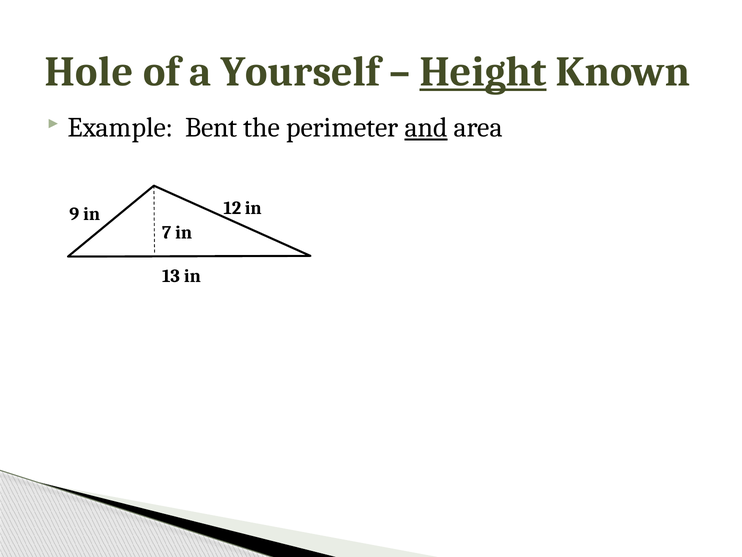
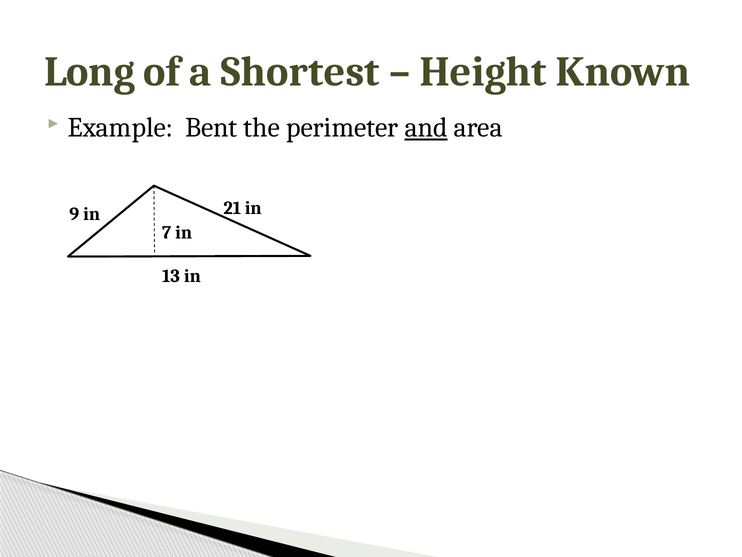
Hole: Hole -> Long (89, 72)
Yourself: Yourself -> Shortest (300, 72)
Height underline: present -> none (483, 72)
12: 12 -> 21 (232, 208)
